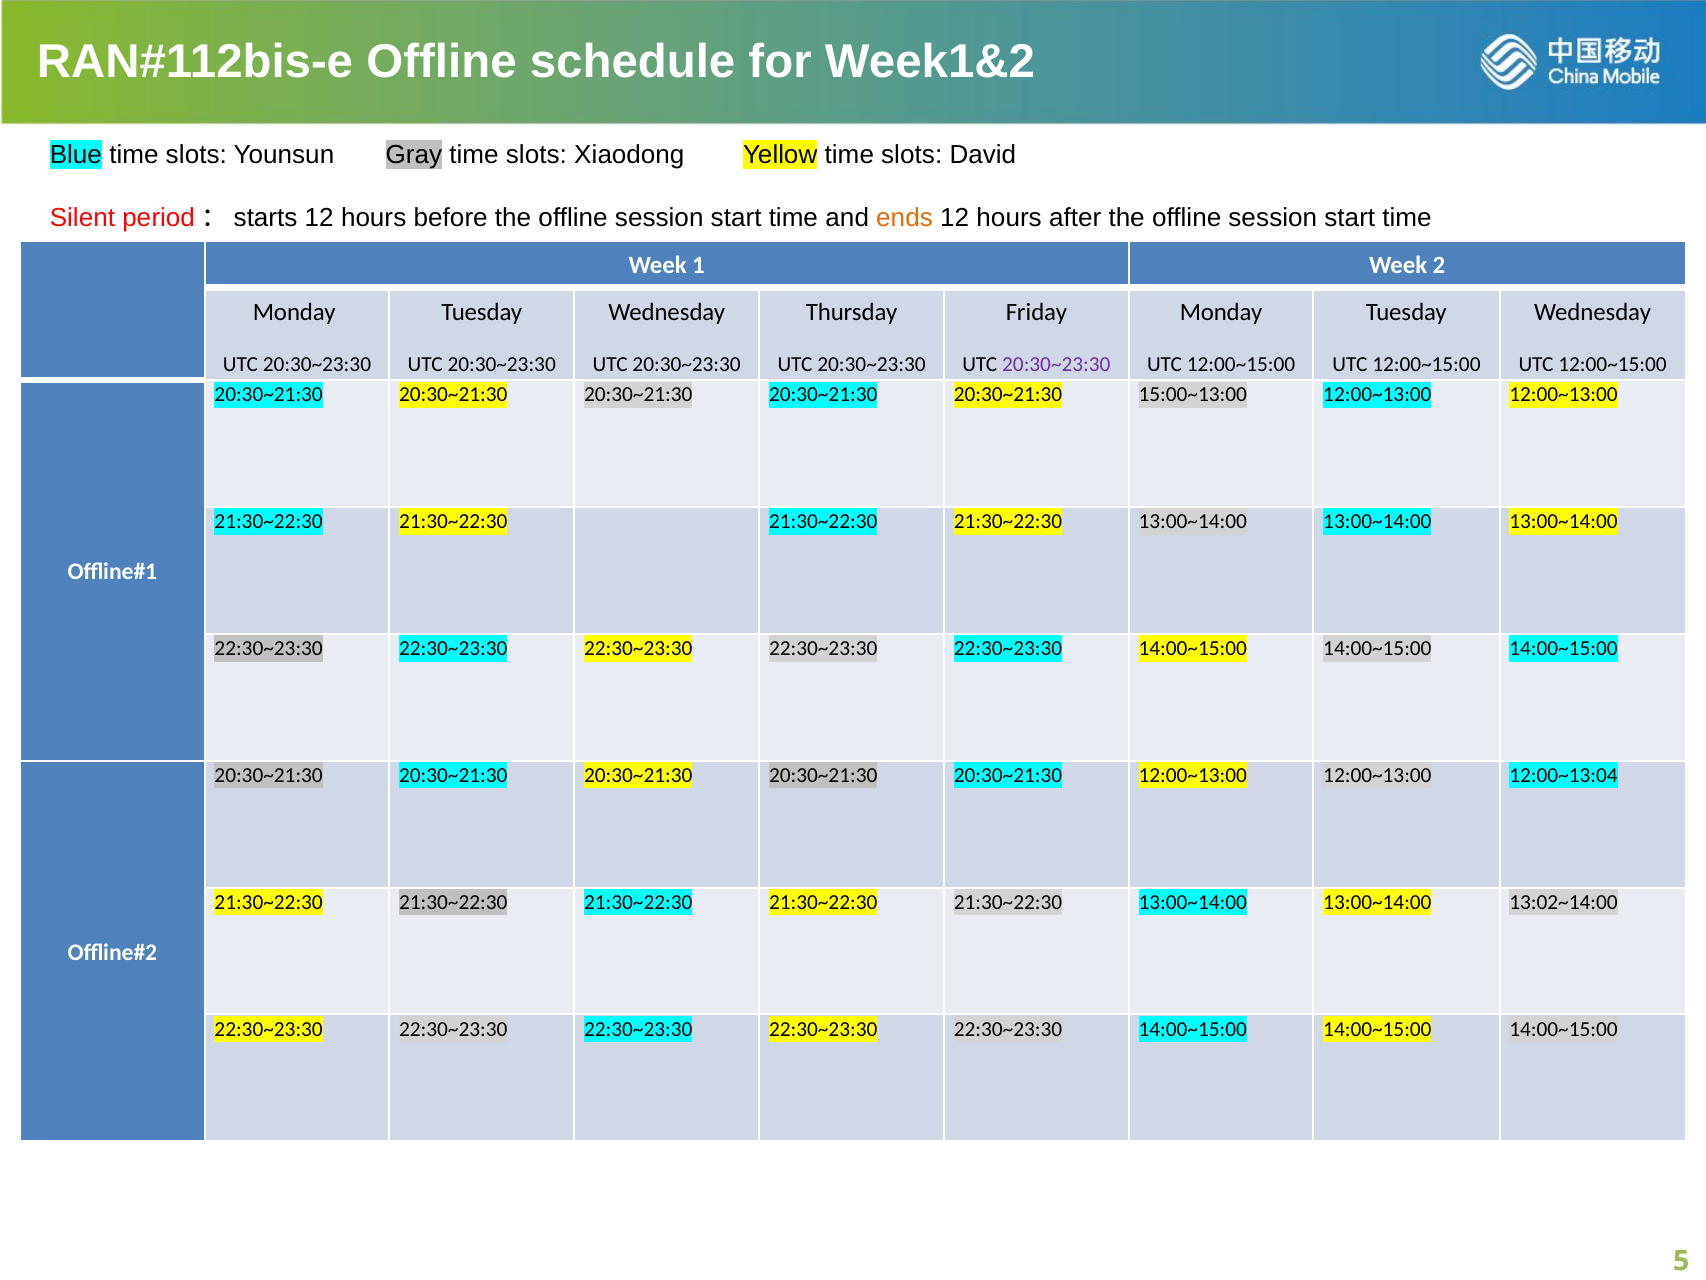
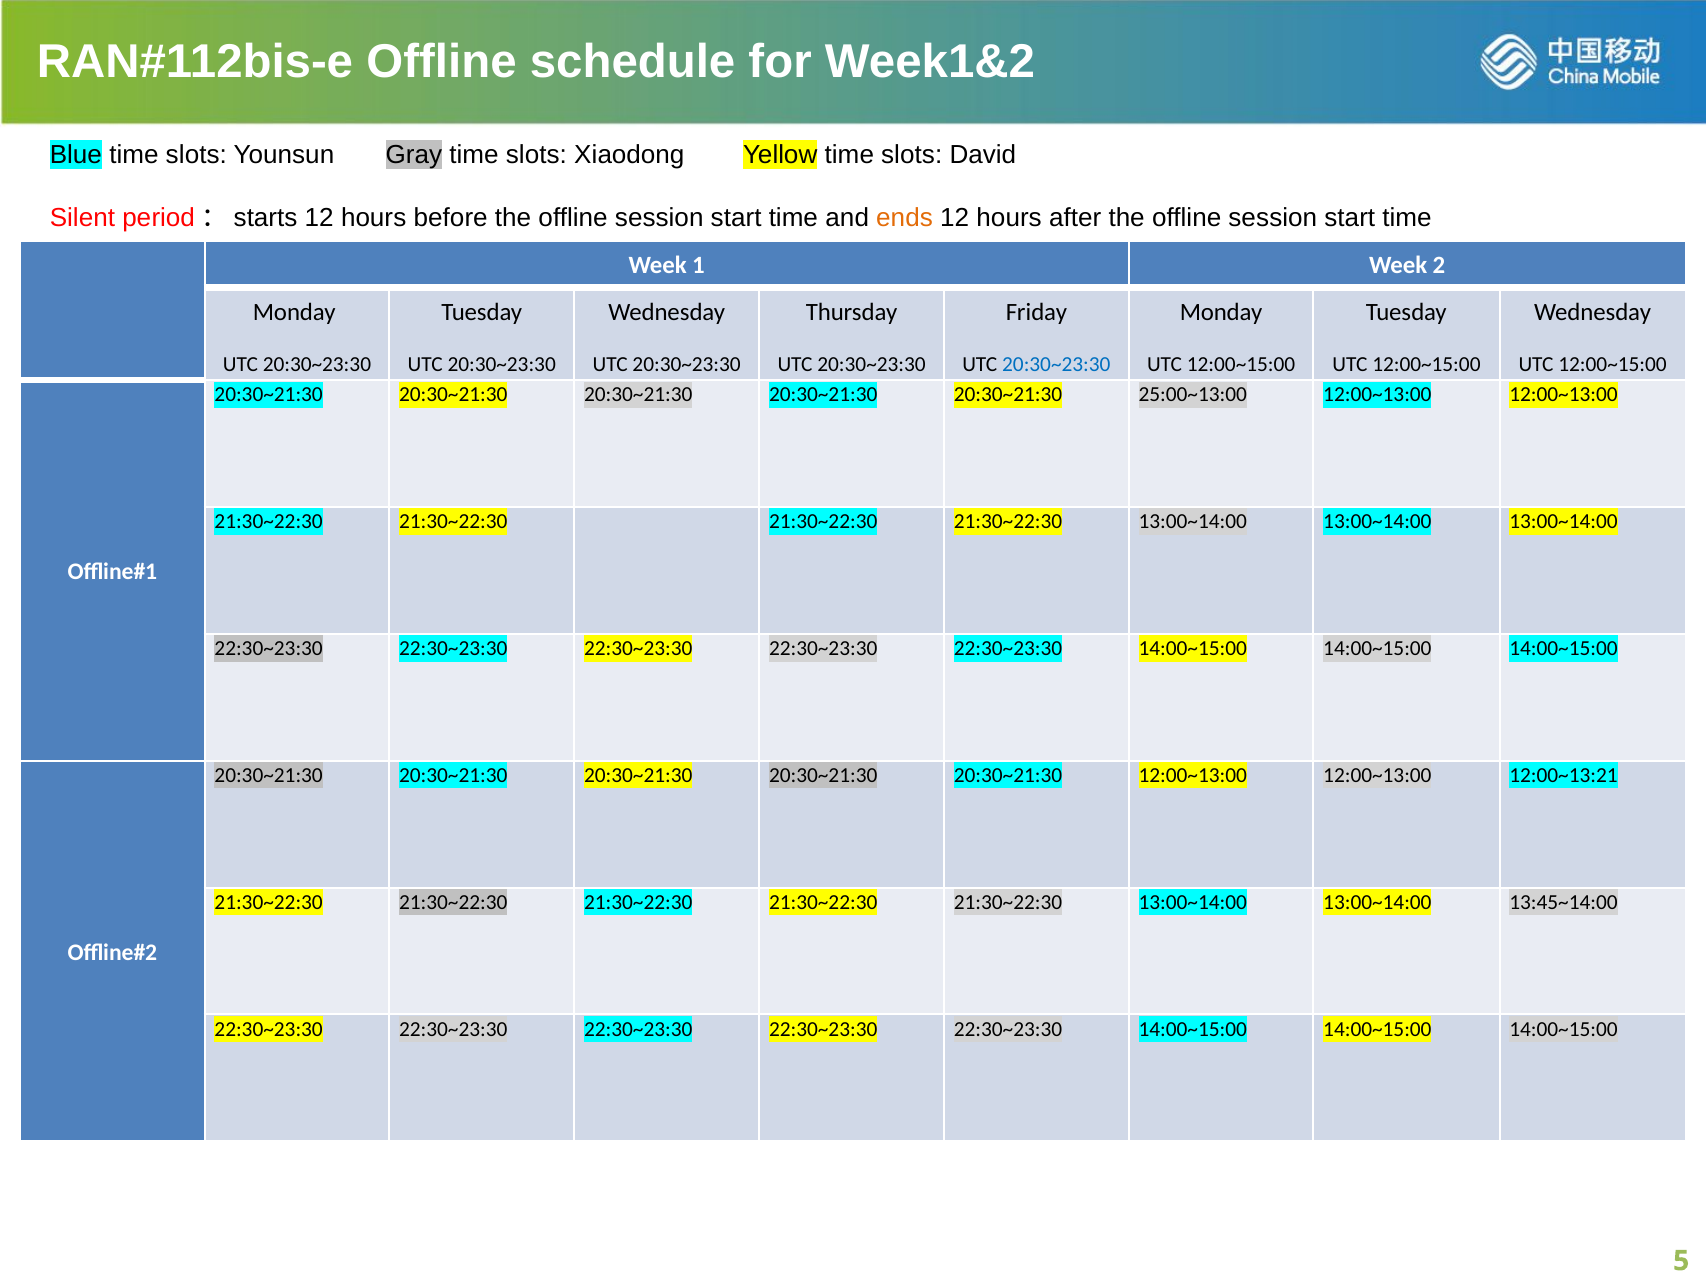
20:30~23:30 colour: purple -> blue (1056, 364)
15:00~13:00: 15:00~13:00 -> 25:00~13:00 (1193, 395)
12:00~13:04: 12:00~13:04 -> 12:00~13:21 (1564, 775)
13:02~14:00: 13:02~14:00 -> 13:45~14:00 (1564, 902)
